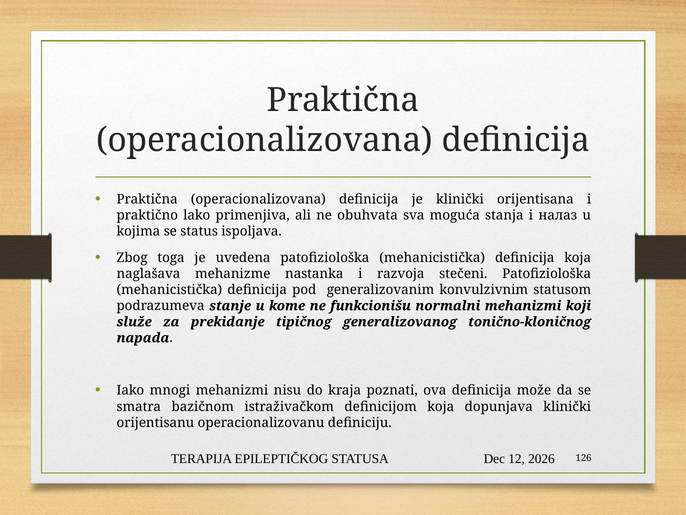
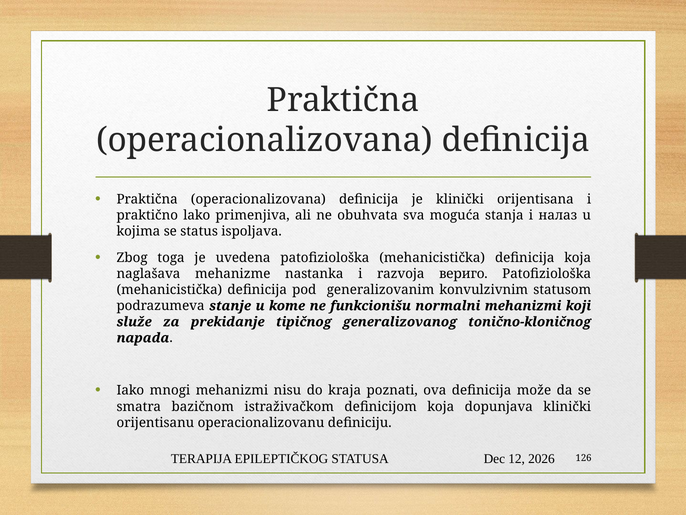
stečeni: stečeni -> вериго (463, 274)
